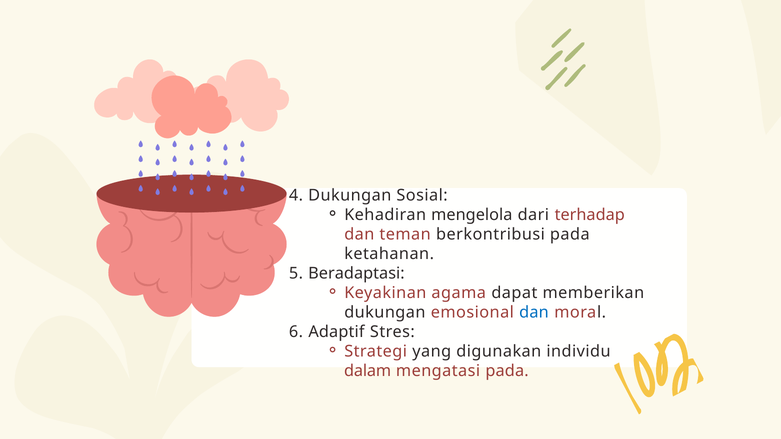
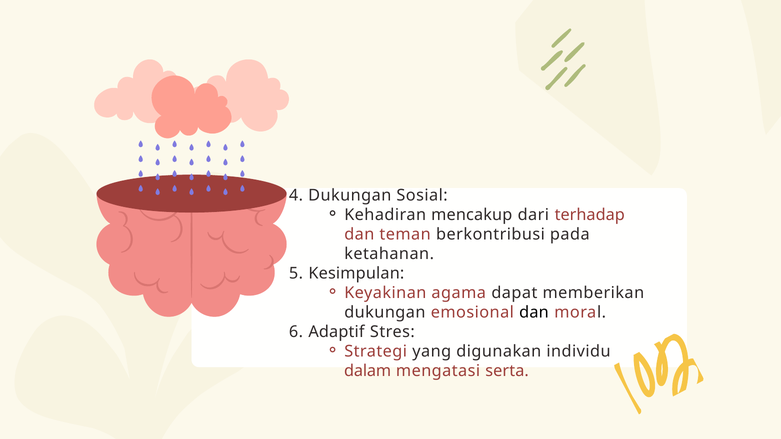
mengelola: mengelola -> mencakup (472, 215)
Beradaptasi: Beradaptasi -> Kesimpulan (356, 274)
dan colour: blue -> black (534, 313)
mengatasi pada: pada -> serta (507, 371)
